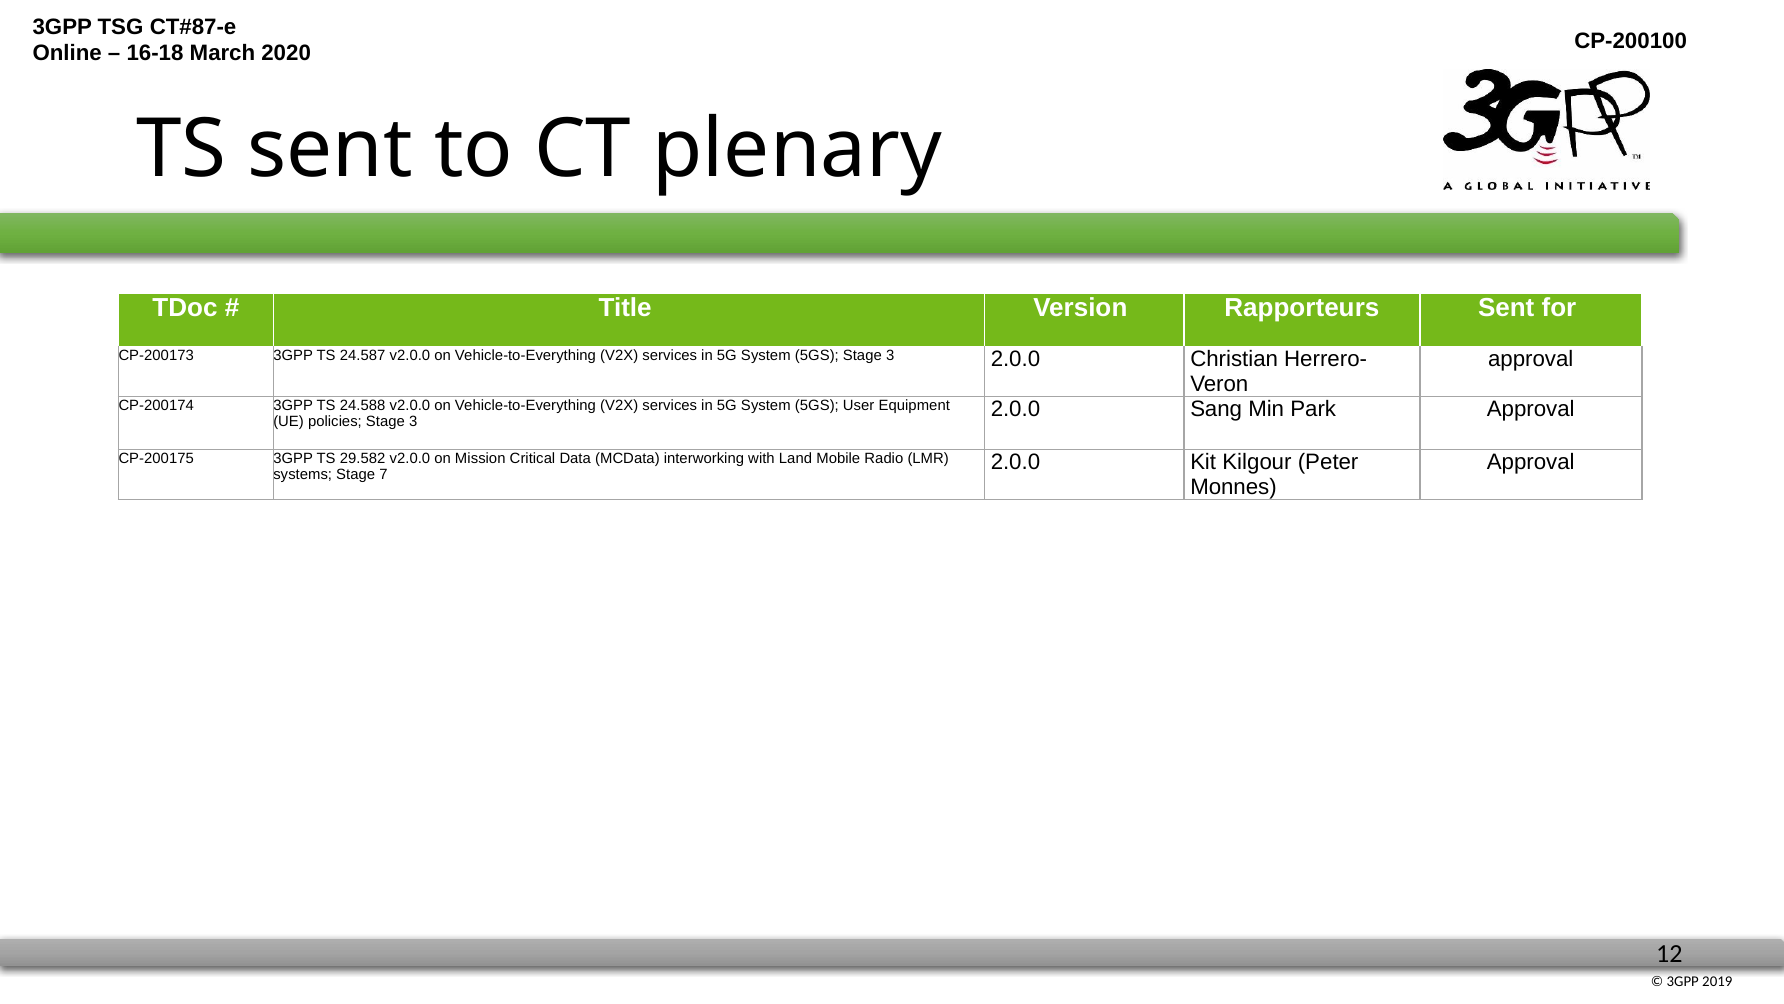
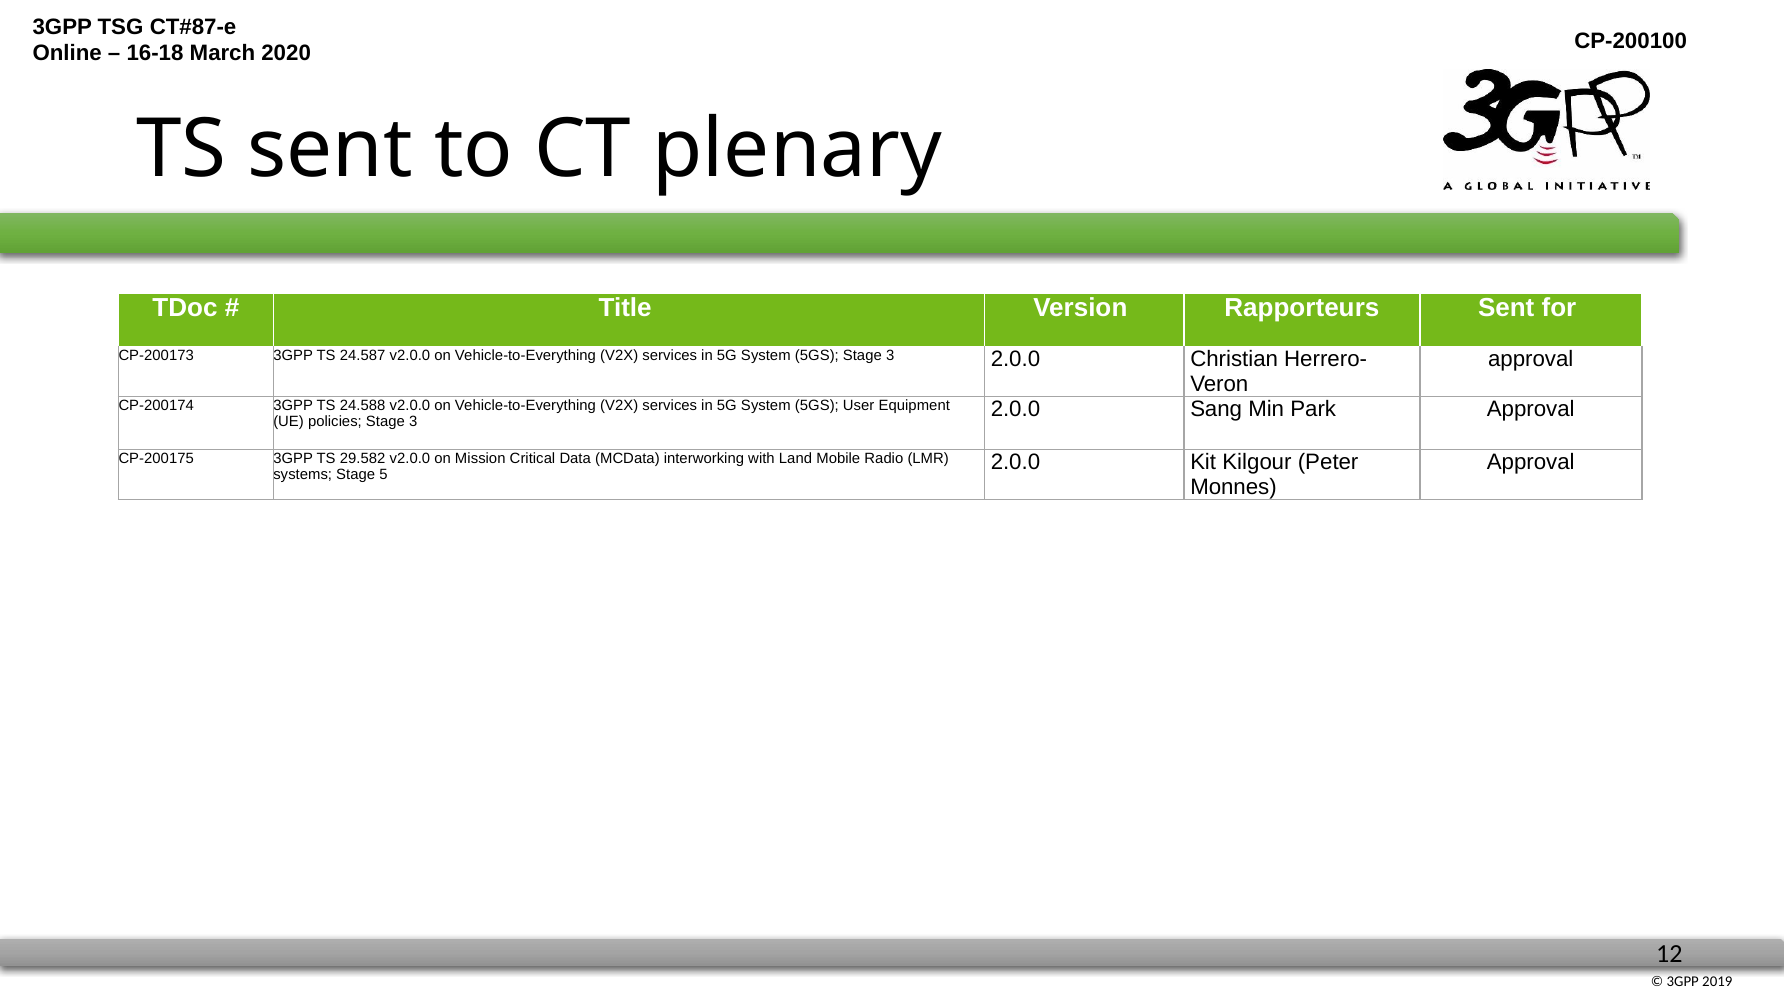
7: 7 -> 5 (383, 475)
